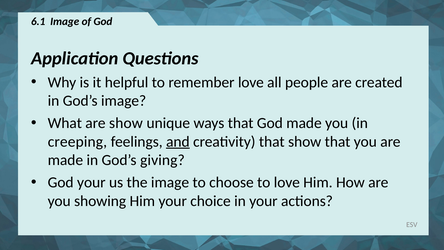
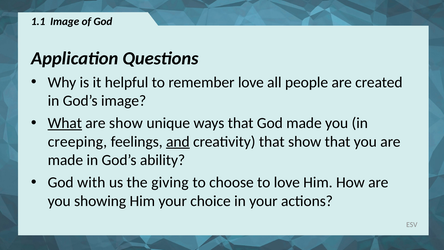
6.1: 6.1 -> 1.1 (38, 22)
What underline: none -> present (65, 123)
giving: giving -> ability (163, 160)
God your: your -> with (91, 183)
the image: image -> giving (170, 183)
